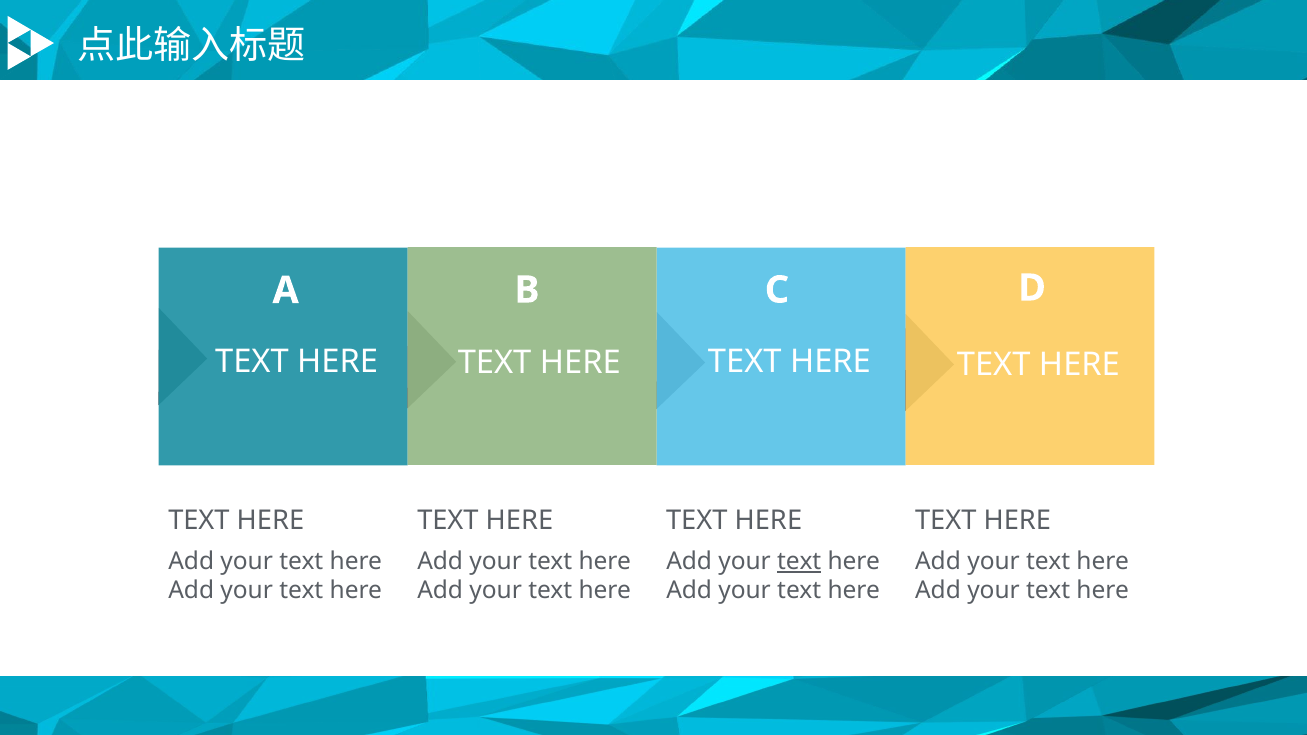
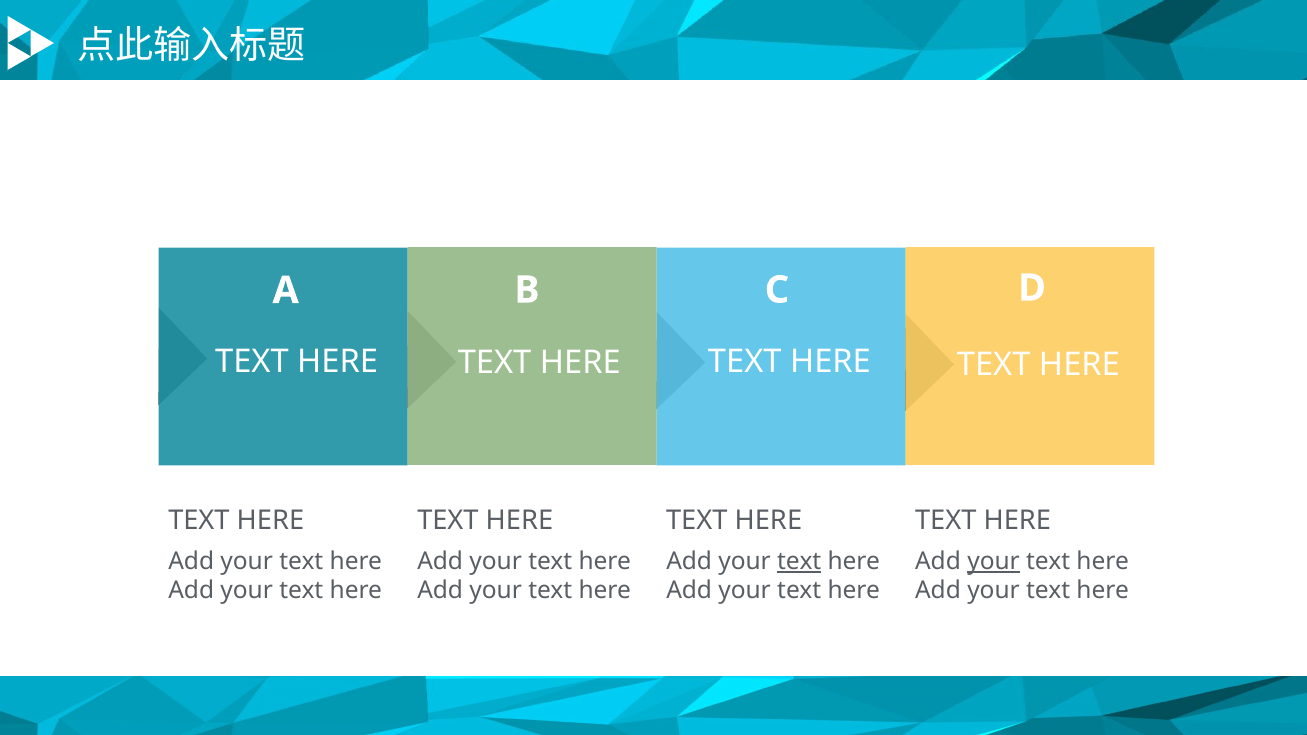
your underline: none -> present (994, 561)
